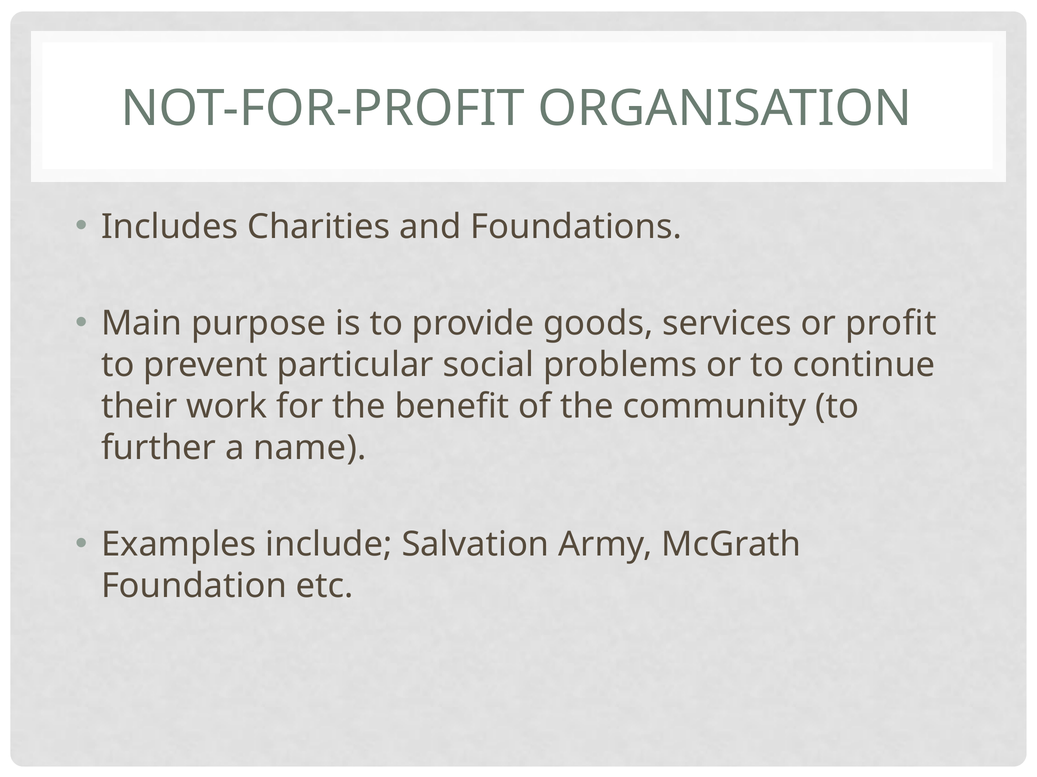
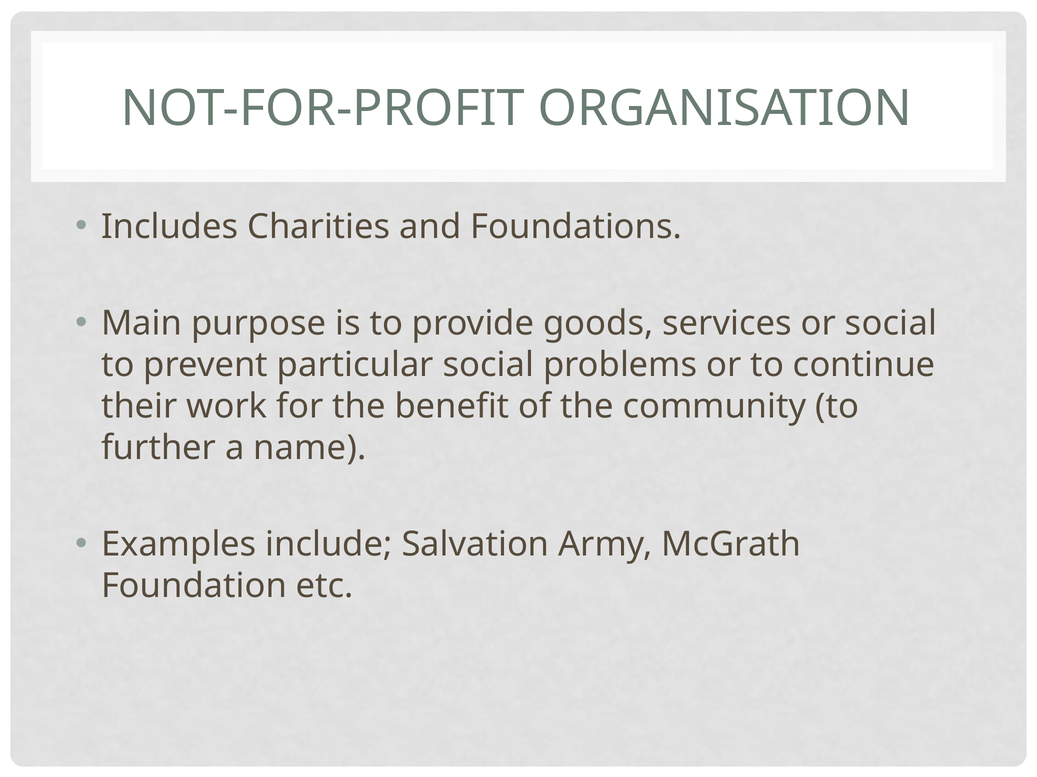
or profit: profit -> social (891, 324)
